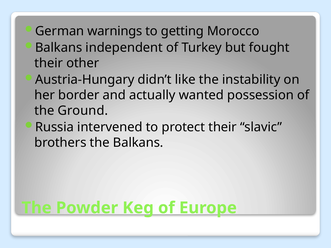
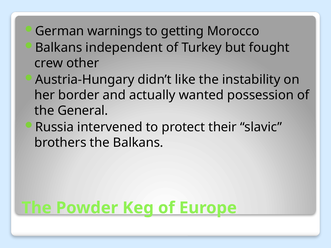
their: their -> crew (49, 63)
Ground: Ground -> General (83, 111)
